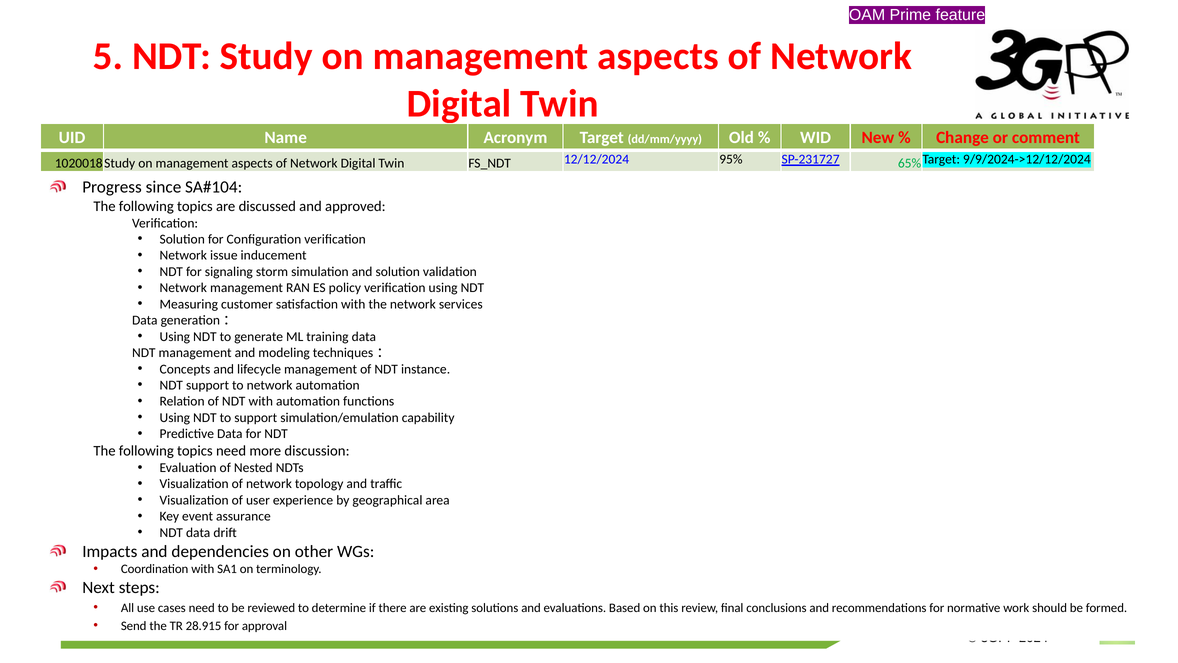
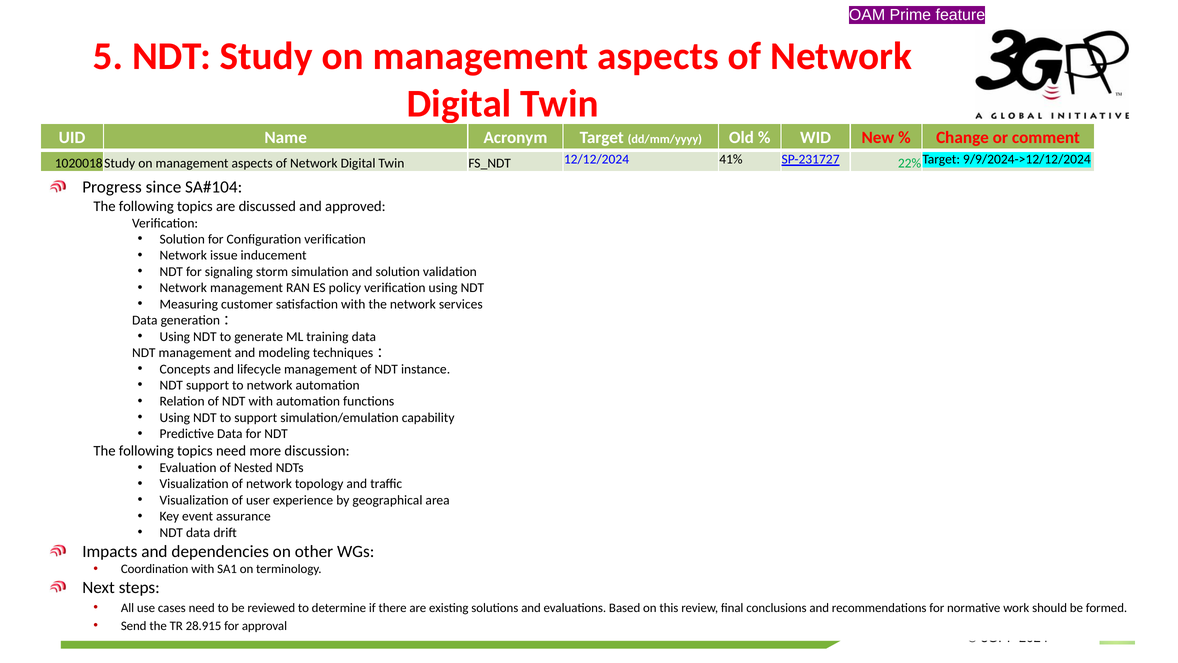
95%: 95% -> 41% (731, 159)
65%: 65% -> 22% (910, 163)
